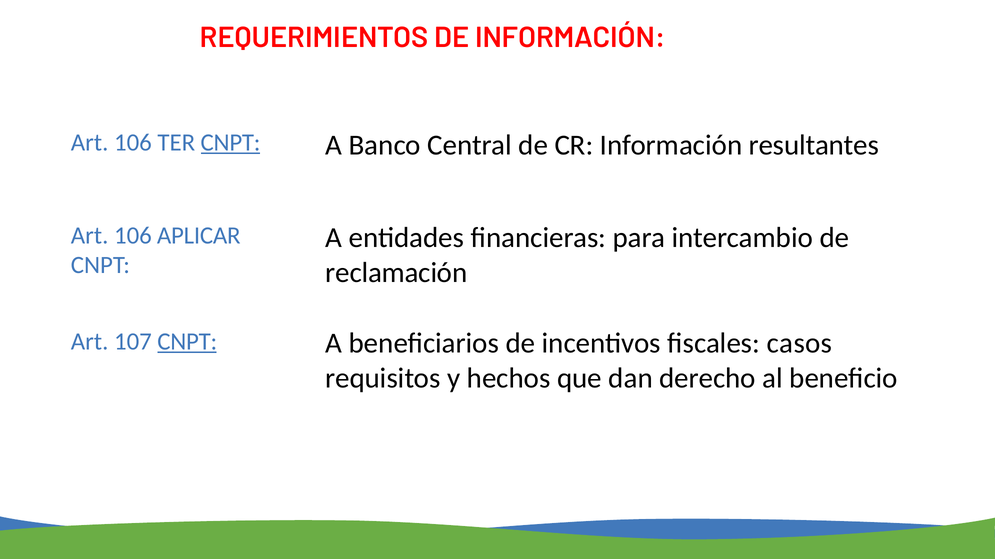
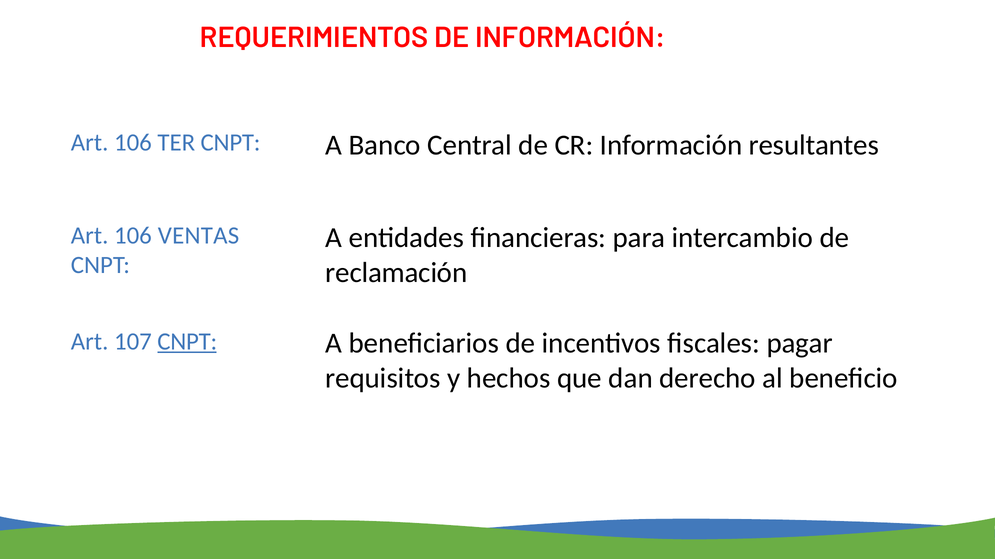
CNPT underline: present -> none (231, 143)
APLICAR: APLICAR -> VENTAS (199, 236)
casos: casos -> pagar (800, 344)
